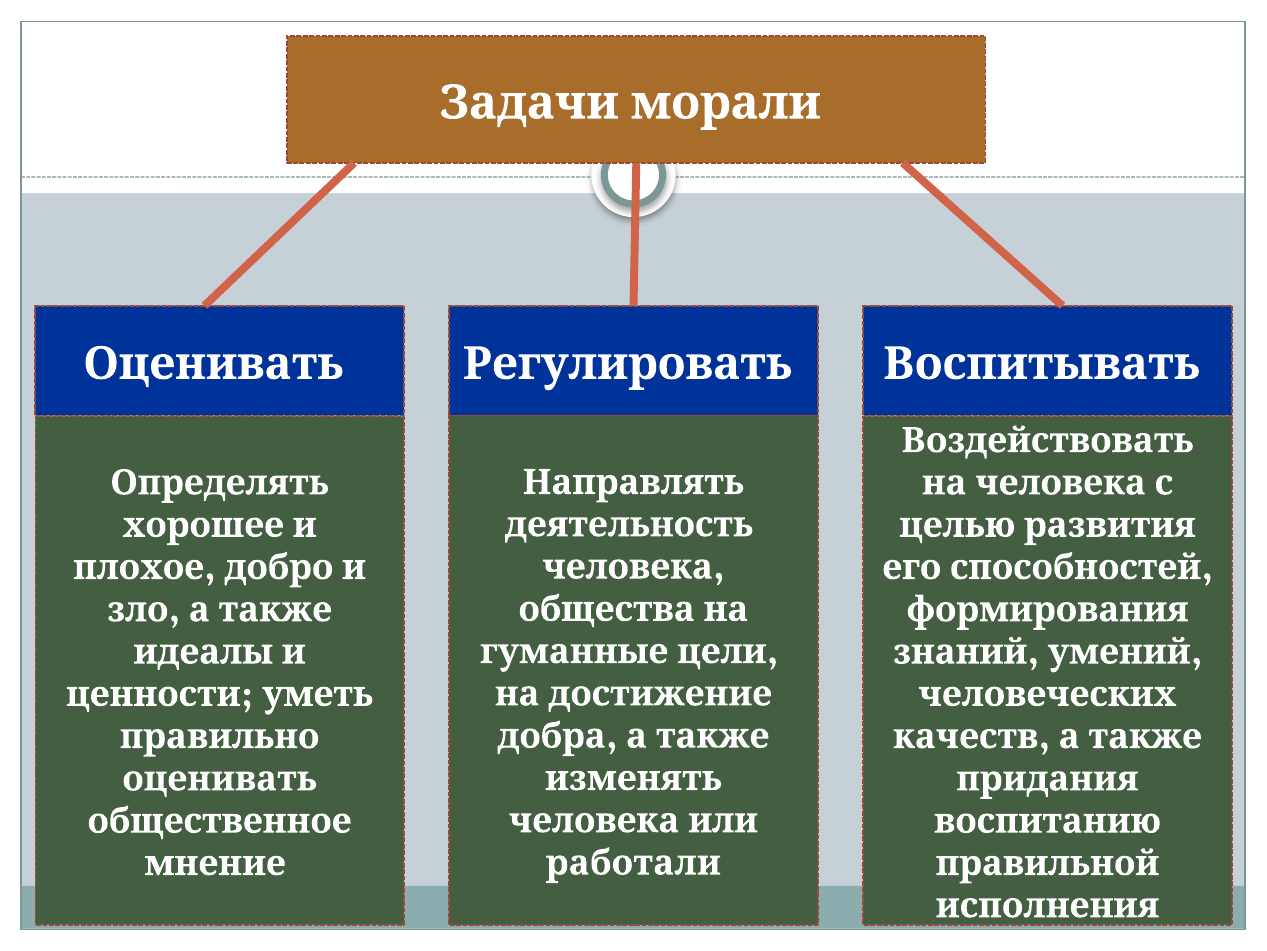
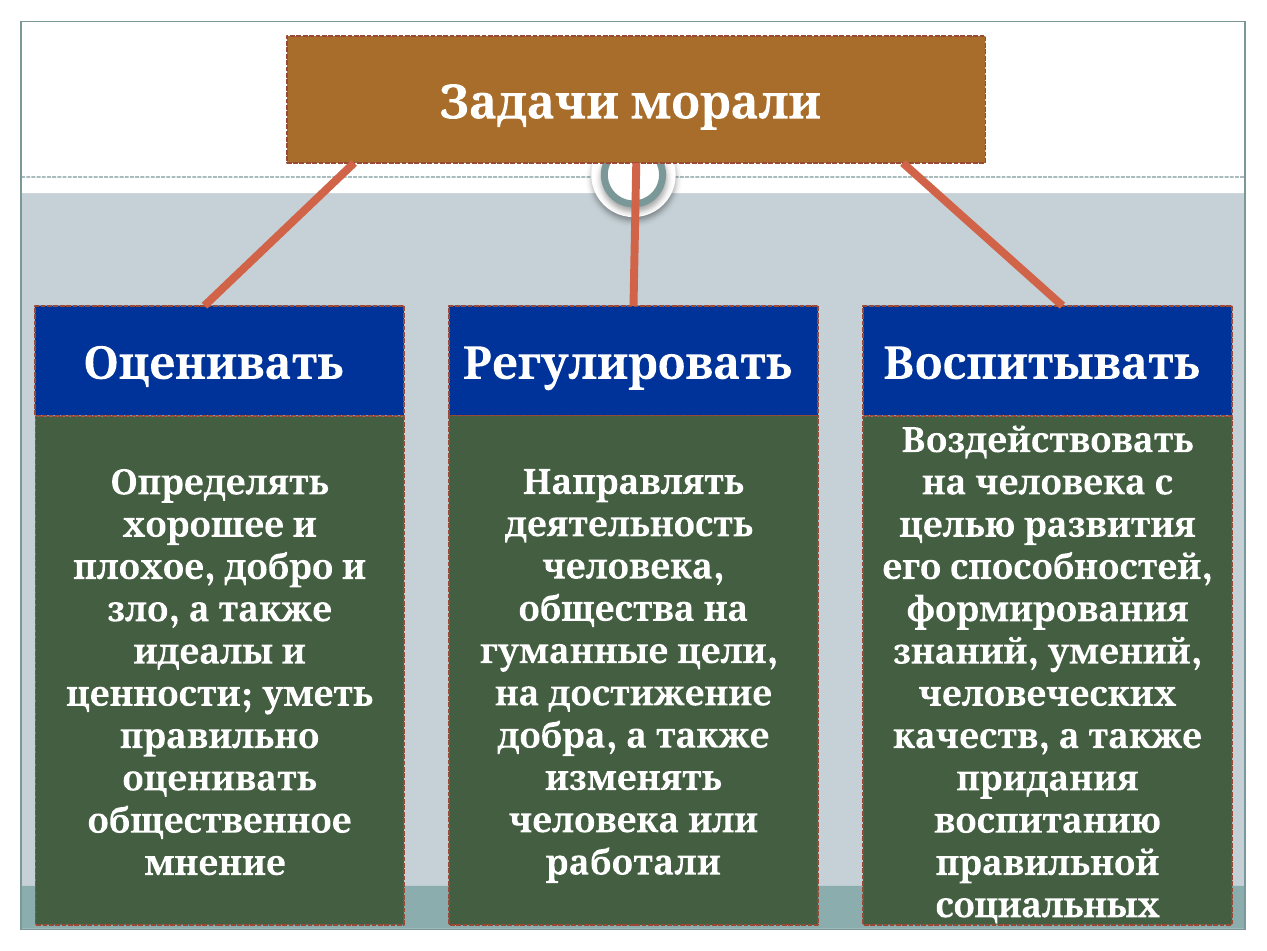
исполнения: исполнения -> социальных (1048, 905)
